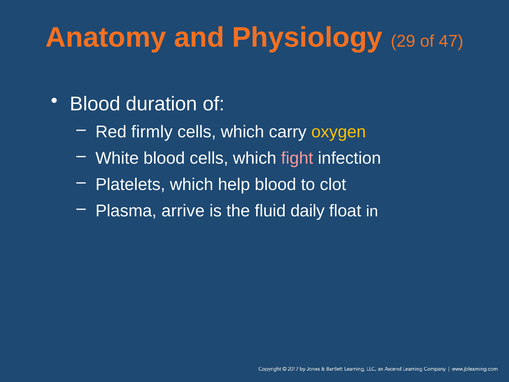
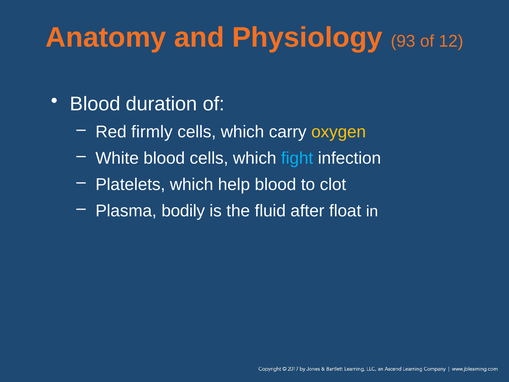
29: 29 -> 93 (403, 41)
47: 47 -> 12 (451, 41)
fight colour: pink -> light blue (297, 158)
arrive: arrive -> bodily (183, 211)
daily: daily -> after (307, 211)
